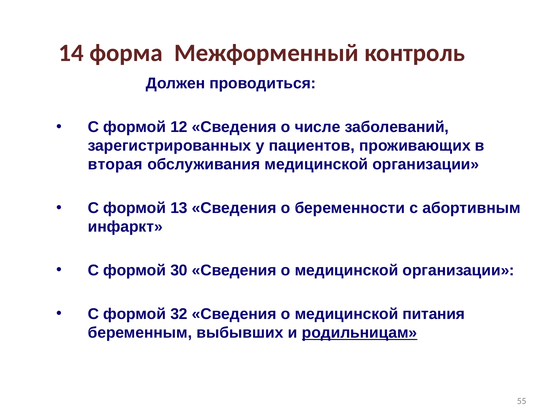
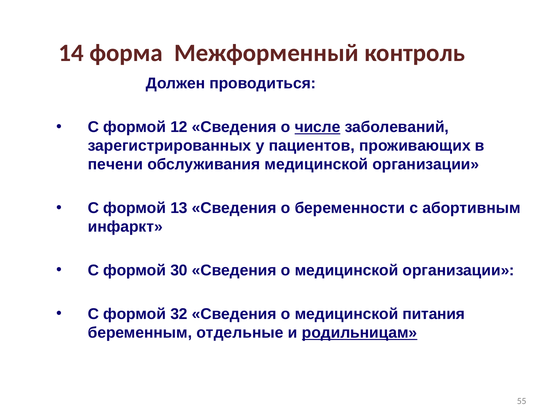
числе underline: none -> present (318, 127)
вторая: вторая -> печени (115, 164)
выбывших: выбывших -> отдельные (240, 333)
